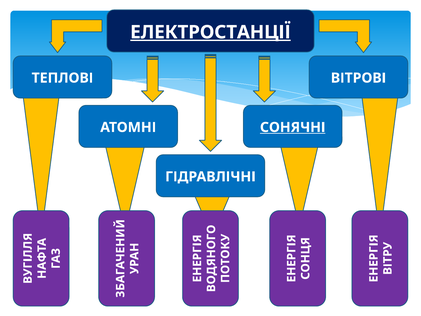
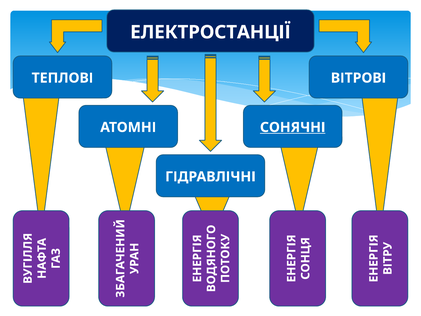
ЕЛЕКТРОСТАНЦІЇ underline: present -> none (210, 32)
